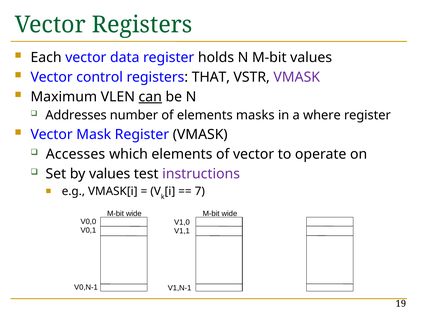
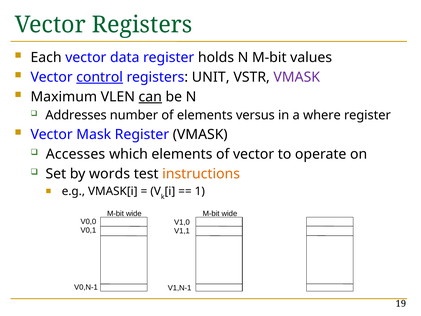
control underline: none -> present (100, 77)
THAT: THAT -> UNIT (211, 77)
masks: masks -> versus (255, 115)
by values: values -> words (110, 174)
instructions colour: purple -> orange (201, 174)
7: 7 -> 1 (200, 191)
